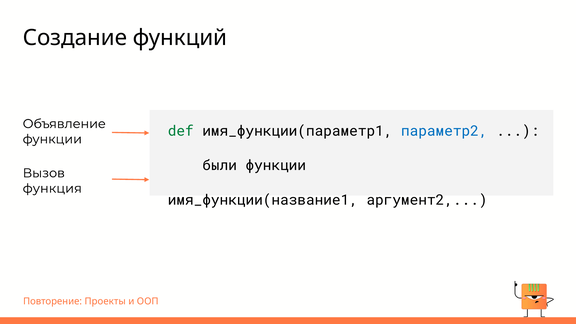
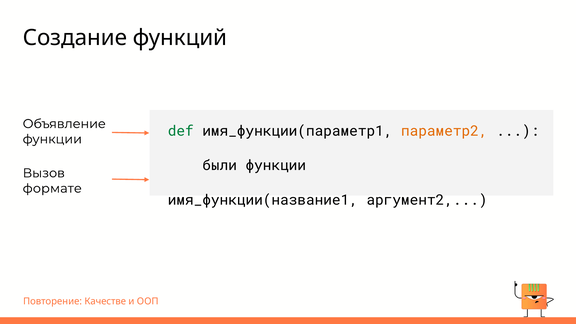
параметр2 colour: blue -> orange (444, 131)
функция: функция -> формате (52, 188)
Проекты: Проекты -> Качестве (105, 301)
